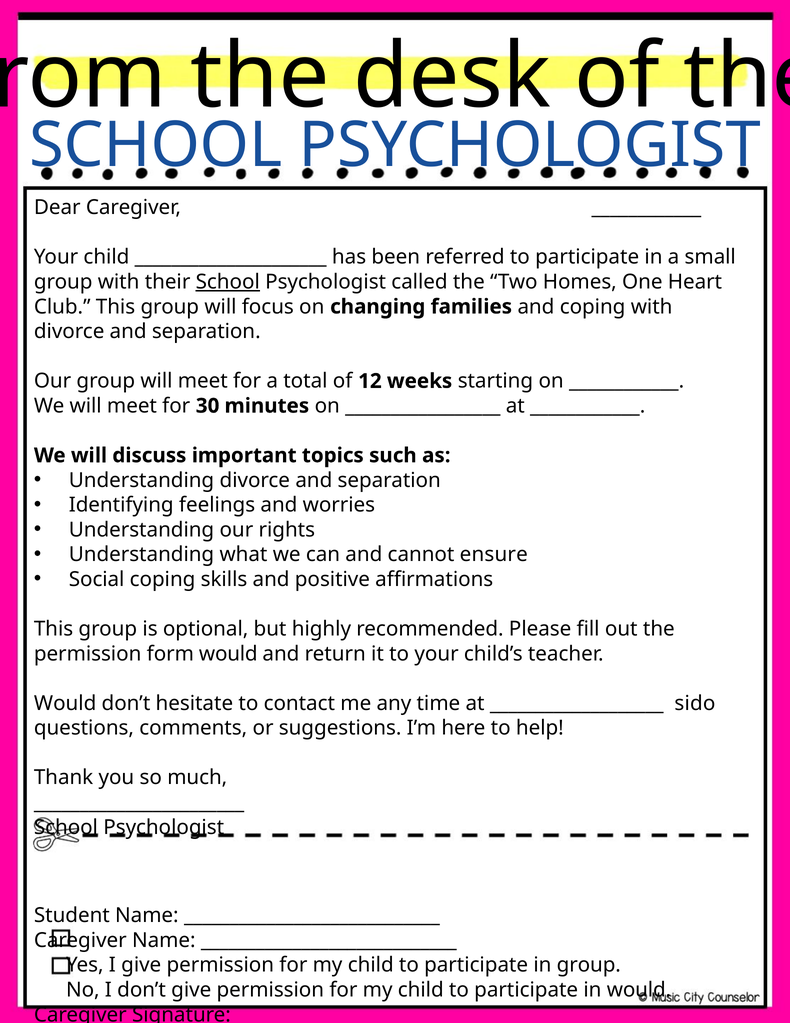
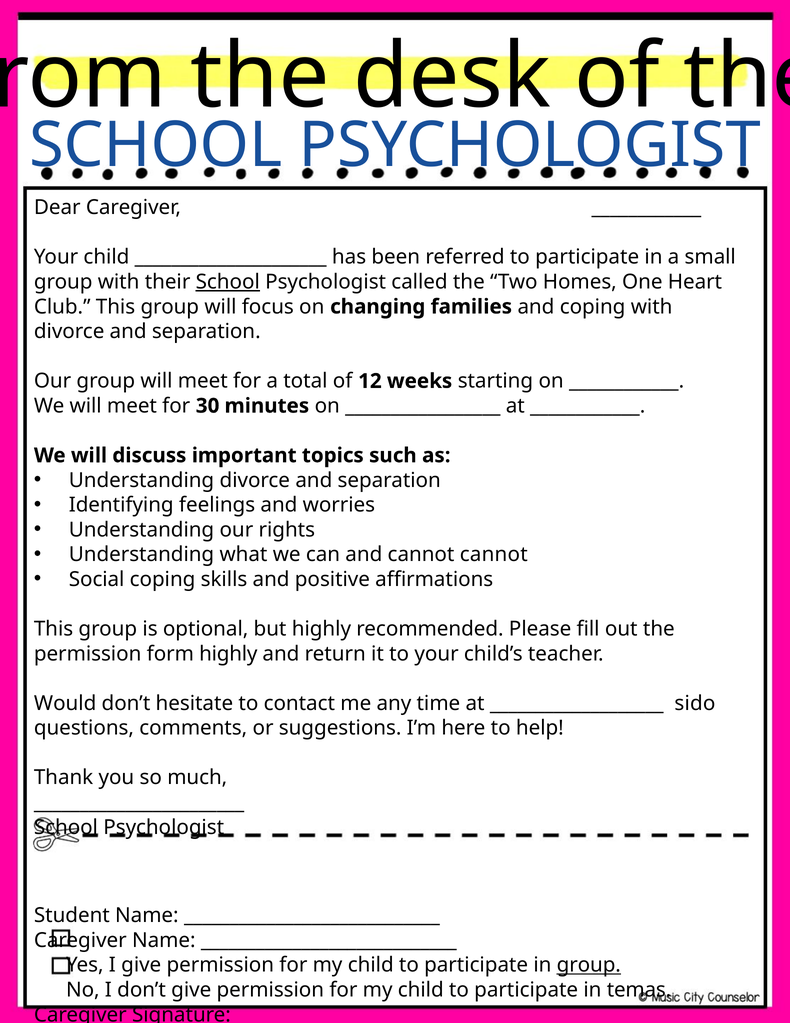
cannot ensure: ensure -> cannot (494, 554)
form would: would -> highly (228, 653)
group underline: none -> present (589, 965)
in would: would -> temas (639, 989)
